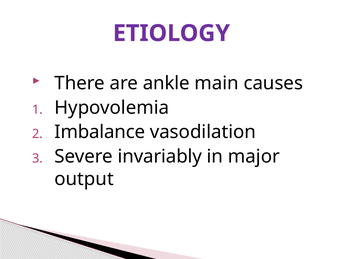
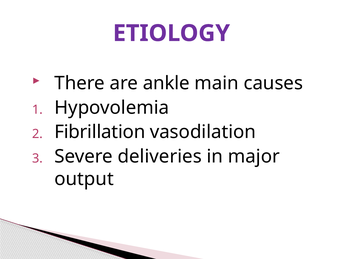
Imbalance: Imbalance -> Fibrillation (100, 132)
invariably: invariably -> deliveries (160, 156)
